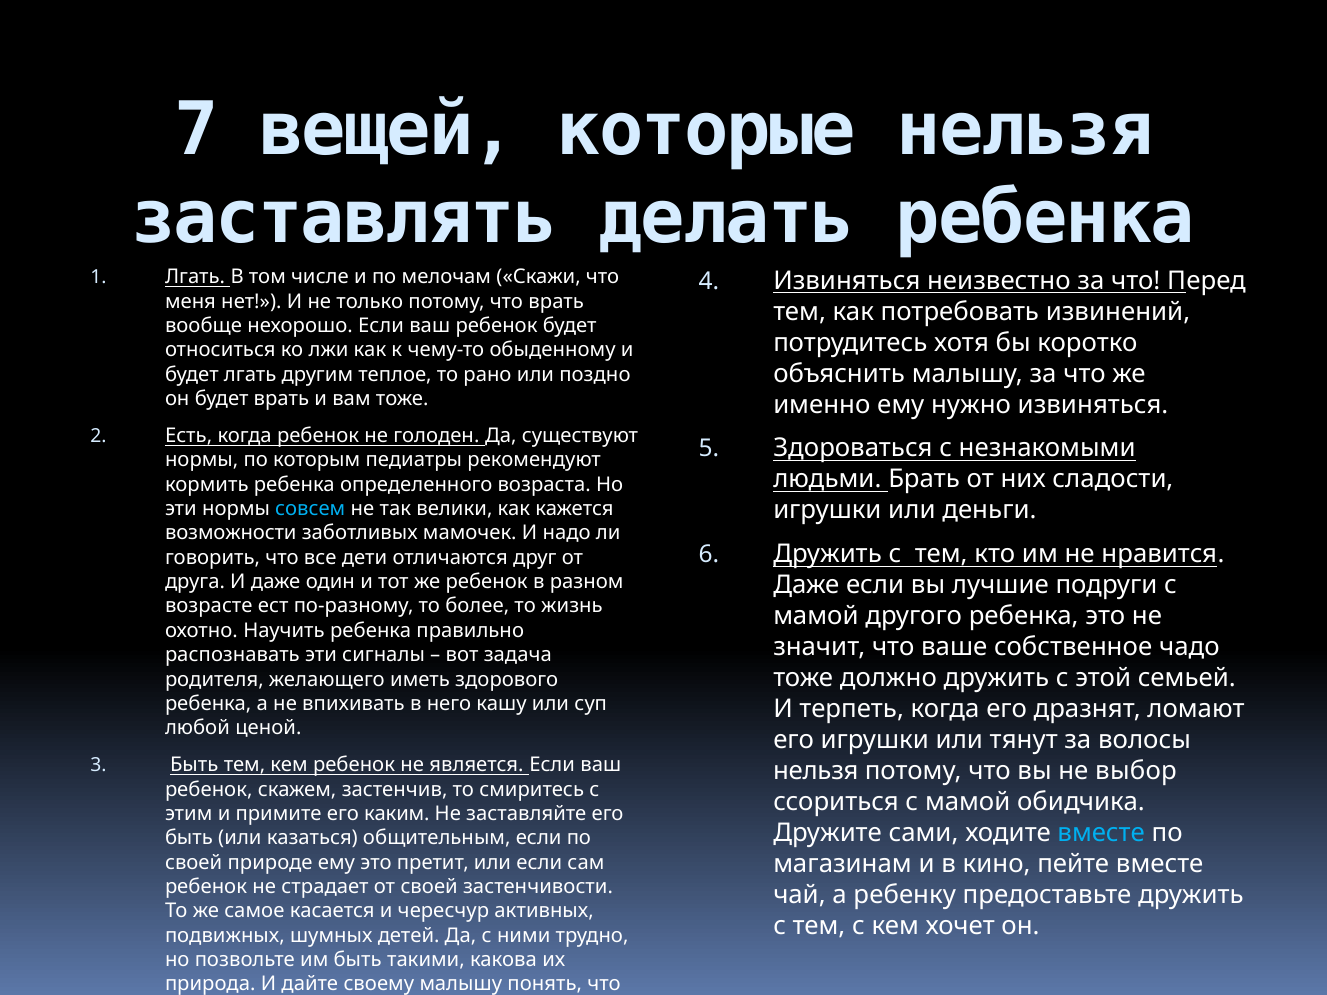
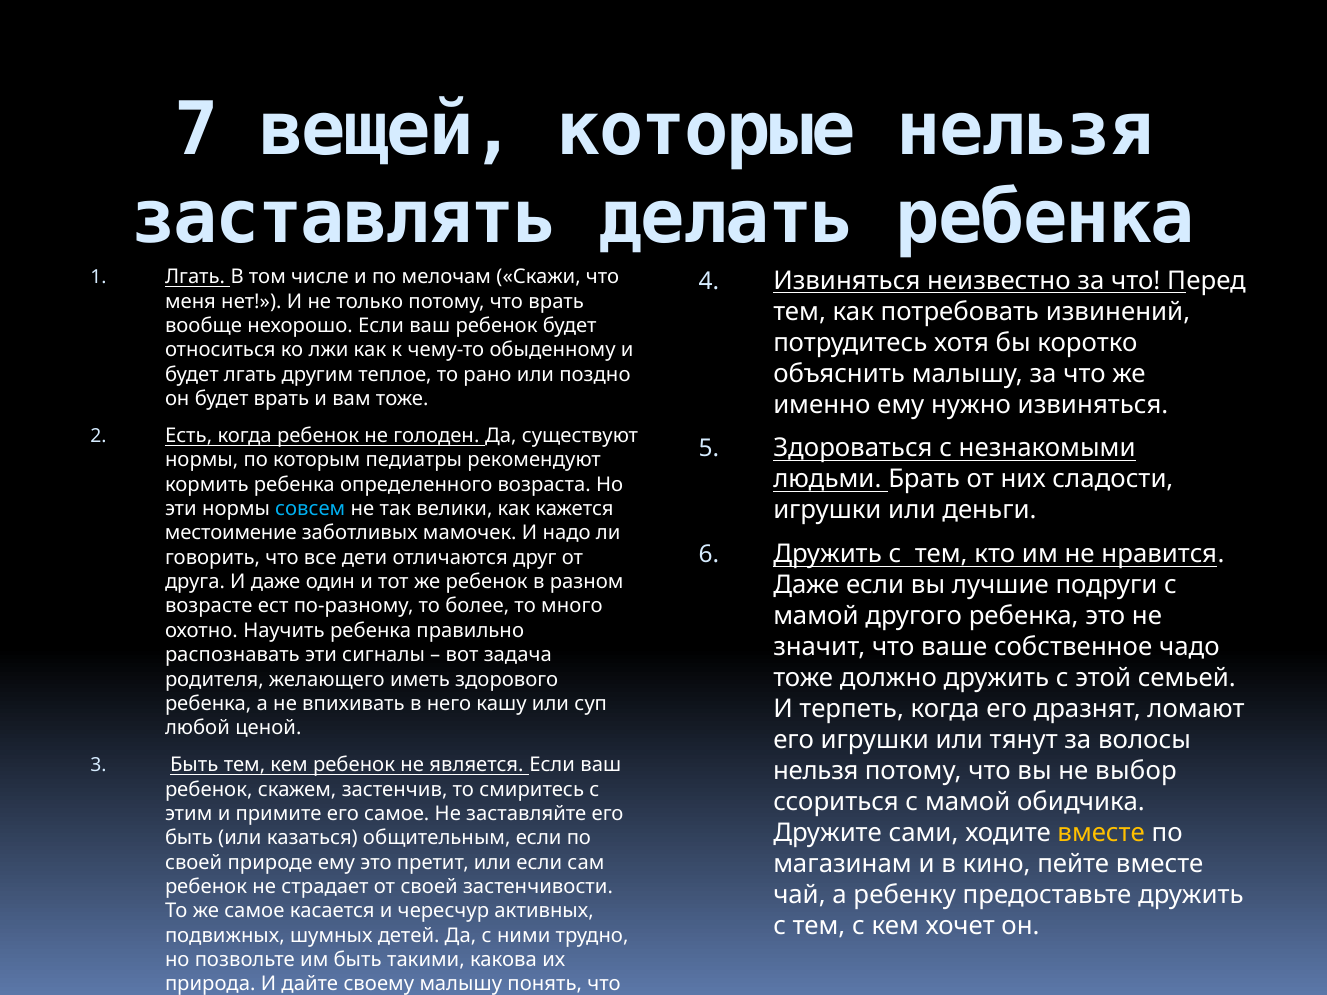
возможности: возможности -> местоимение (231, 533)
жизнь: жизнь -> много (572, 606)
его каким: каким -> самое (397, 814)
вместе colour: light blue -> yellow (1101, 833)
